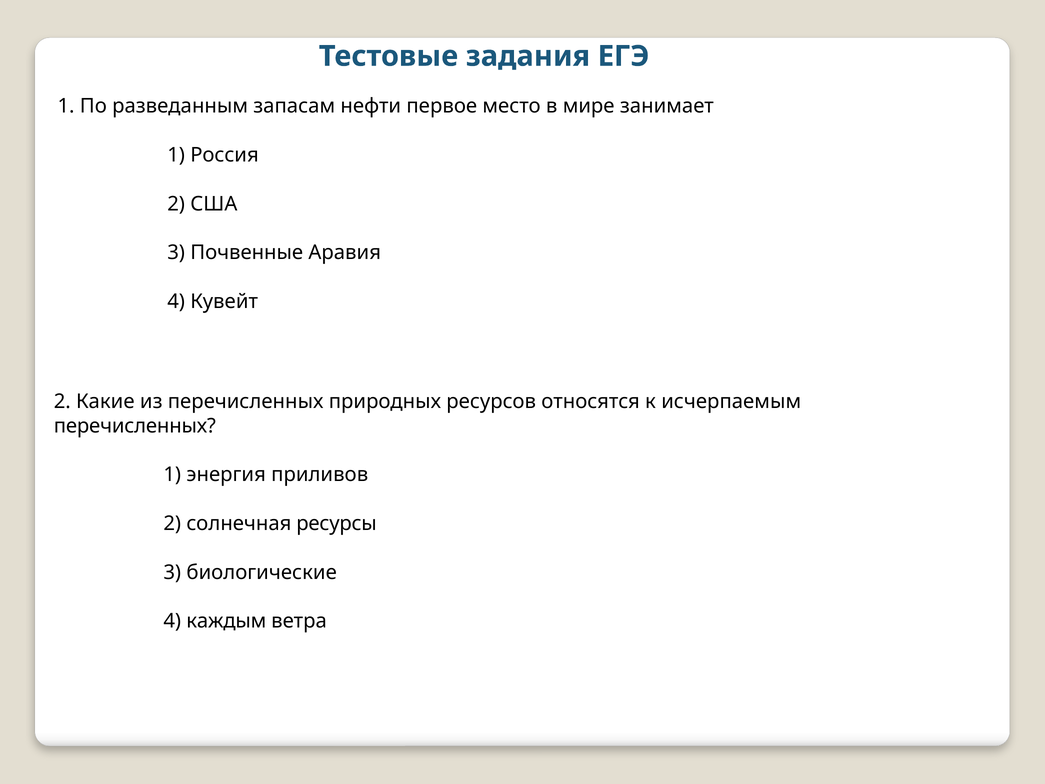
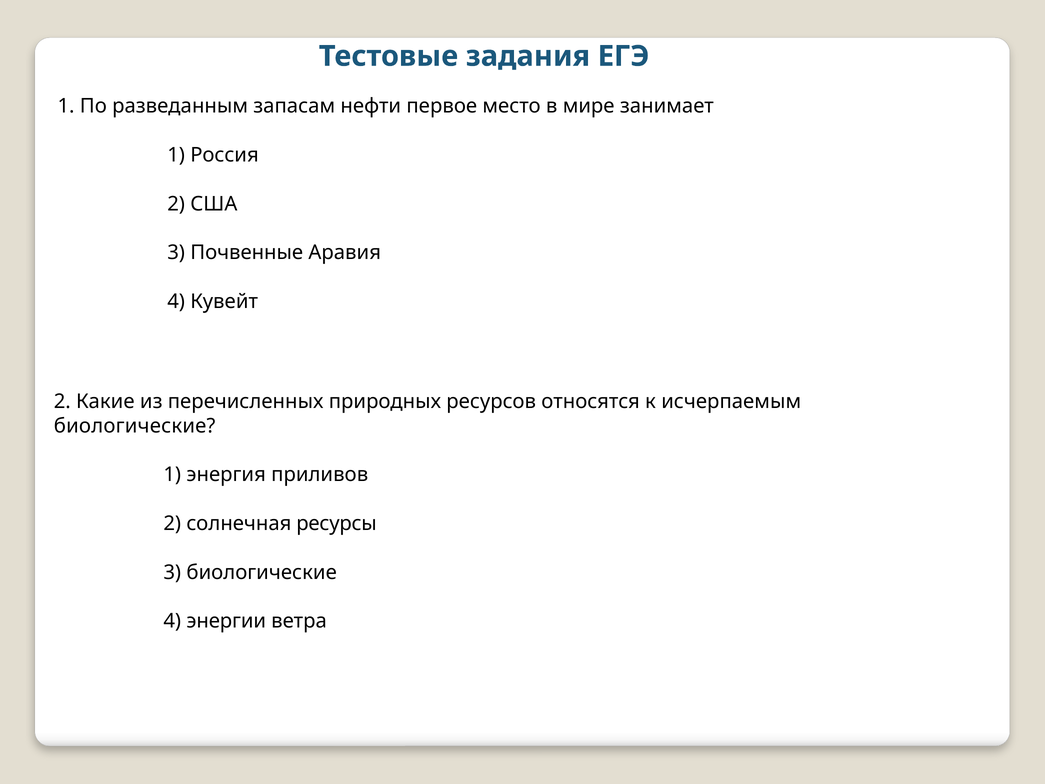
перечисленных: перечисленных -> биологические (135, 426)
каждым: каждым -> энергии (226, 621)
